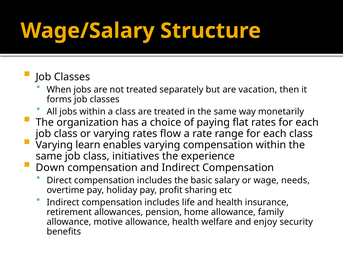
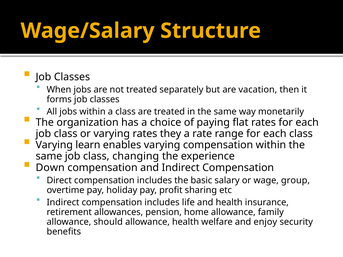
flow: flow -> they (171, 134)
initiatives: initiatives -> changing (136, 156)
needs: needs -> group (295, 181)
motive: motive -> should (108, 222)
